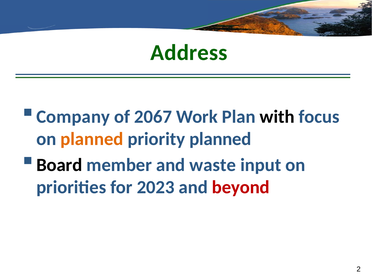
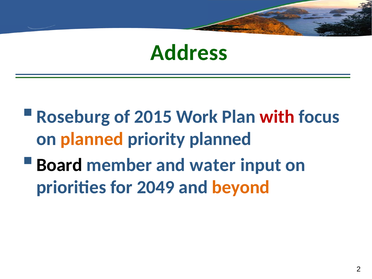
Company: Company -> Roseburg (73, 117)
2067: 2067 -> 2015 (153, 117)
with colour: black -> red (277, 117)
waste: waste -> water (213, 165)
2023: 2023 -> 2049 (156, 187)
beyond colour: red -> orange (241, 187)
